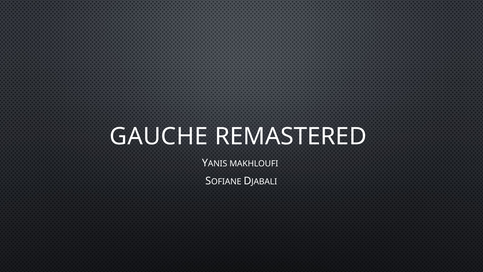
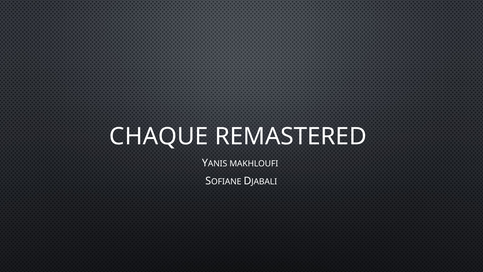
GAUCHE: GAUCHE -> CHAQUE (159, 136)
